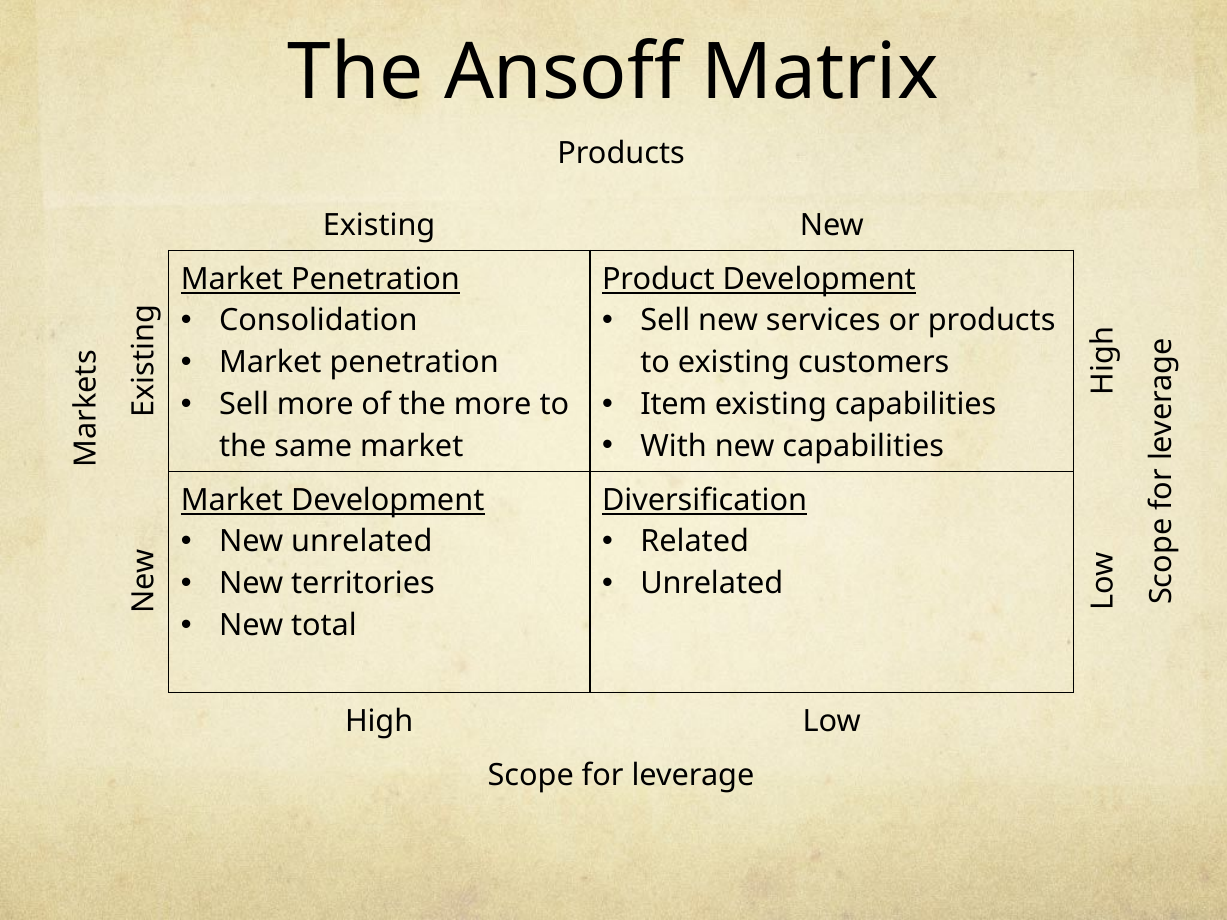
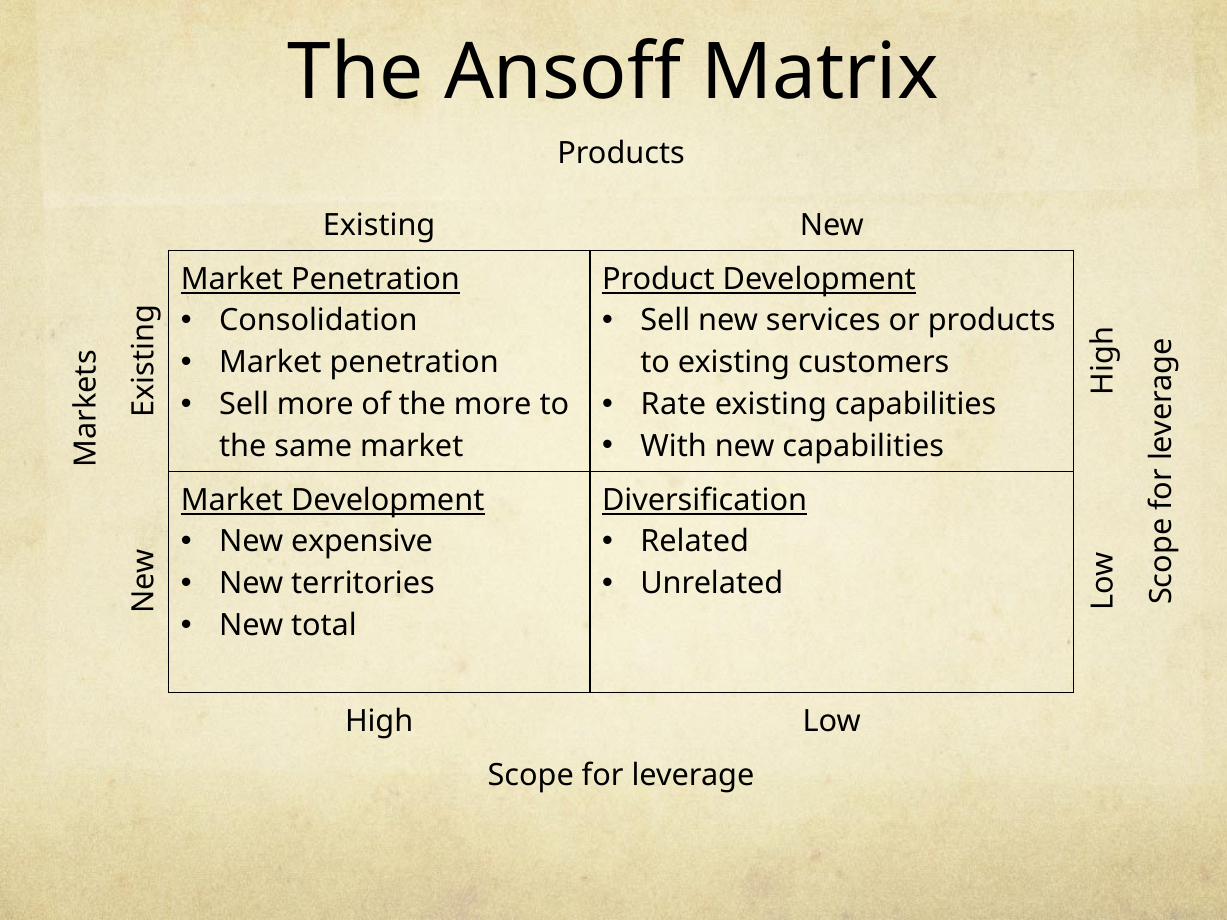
Item: Item -> Rate (673, 404)
New unrelated: unrelated -> expensive (362, 542)
